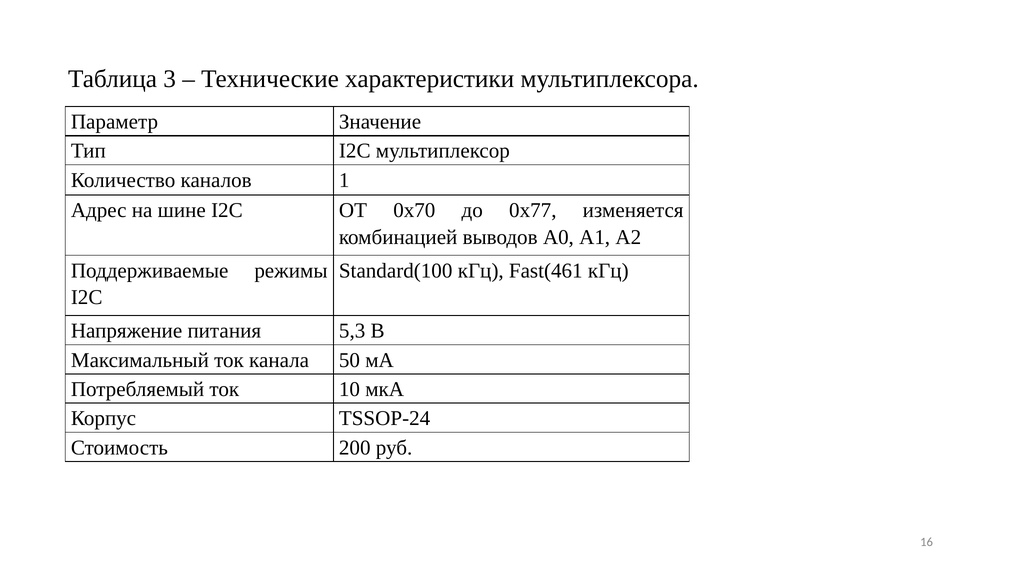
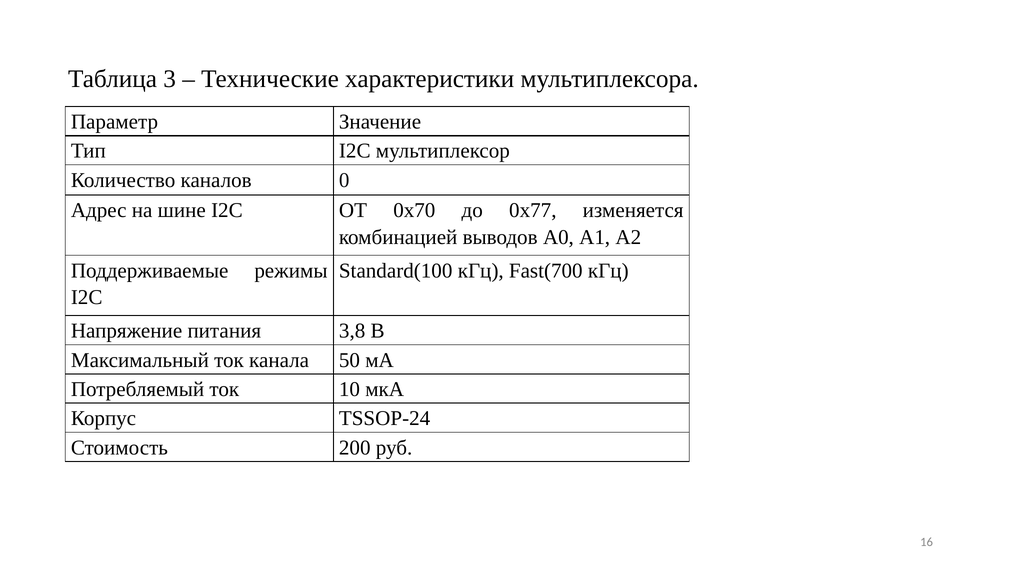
1: 1 -> 0 (344, 180)
Fast(461: Fast(461 -> Fast(700 (546, 271)
5,3: 5,3 -> 3,8 (352, 331)
